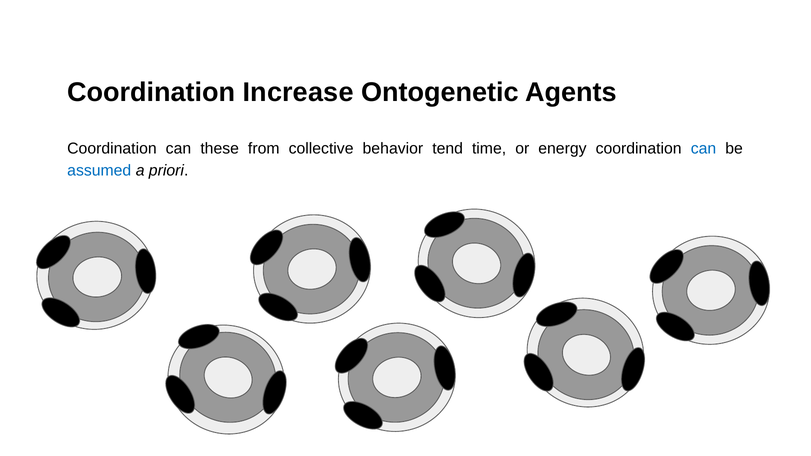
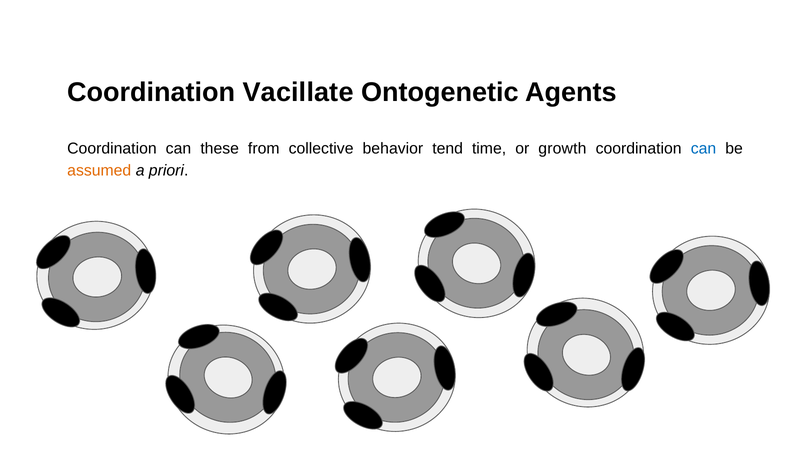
Increase: Increase -> Vacillate (298, 92)
energy: energy -> growth (562, 149)
assumed colour: blue -> orange (99, 171)
